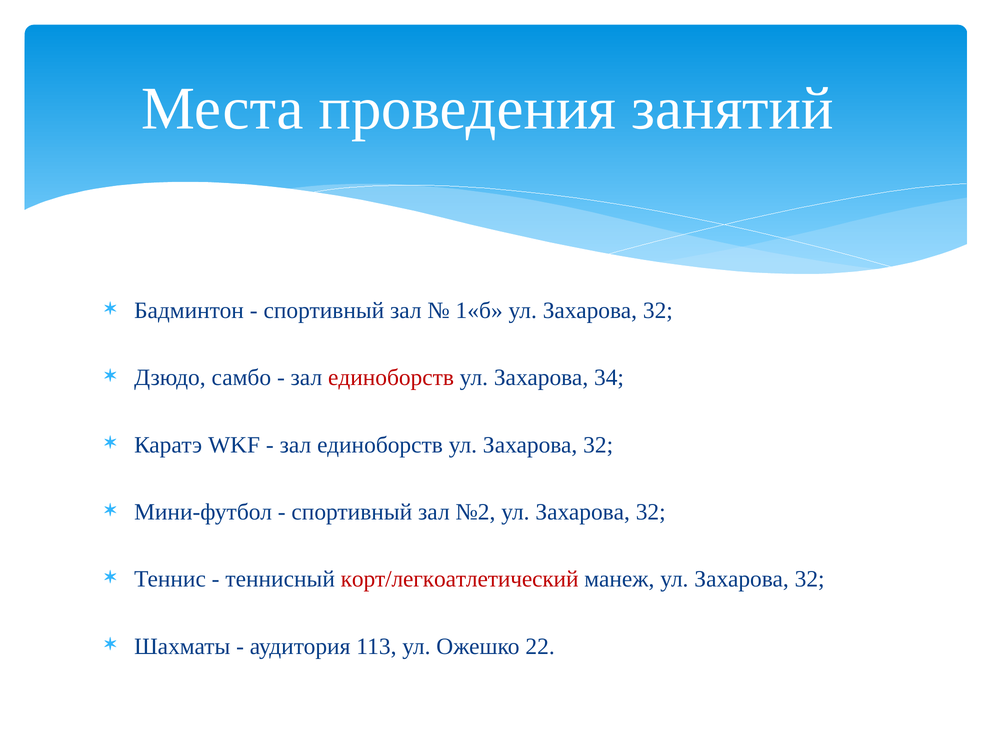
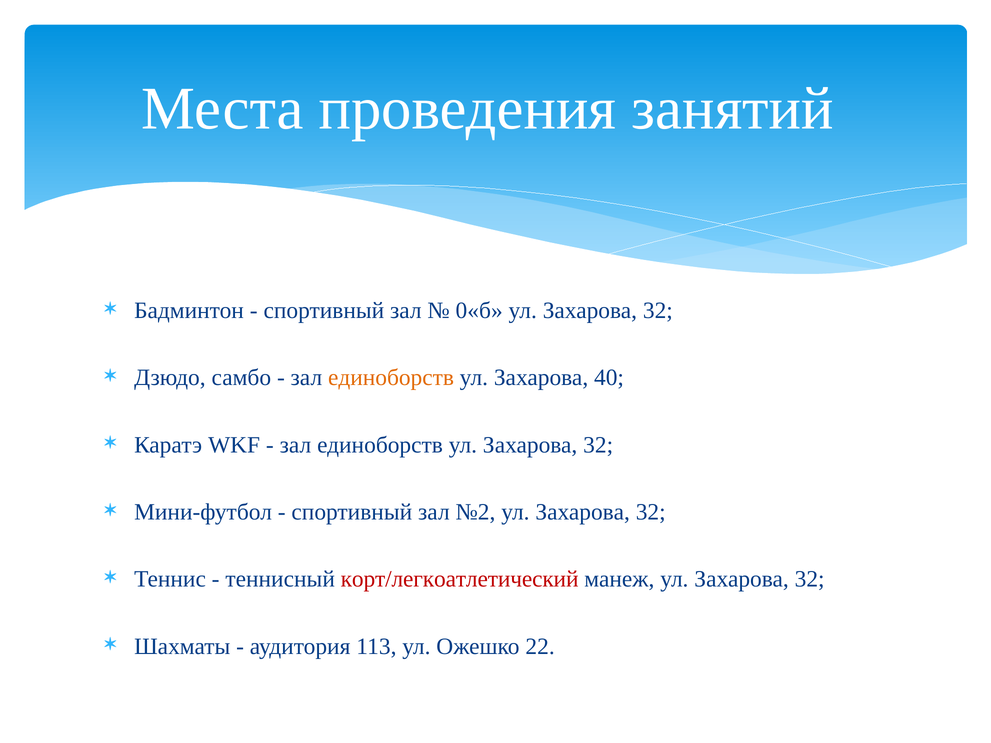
1«б: 1«б -> 0«б (479, 311)
единоборств colour: red -> orange (391, 378)
34: 34 -> 40 (609, 378)
